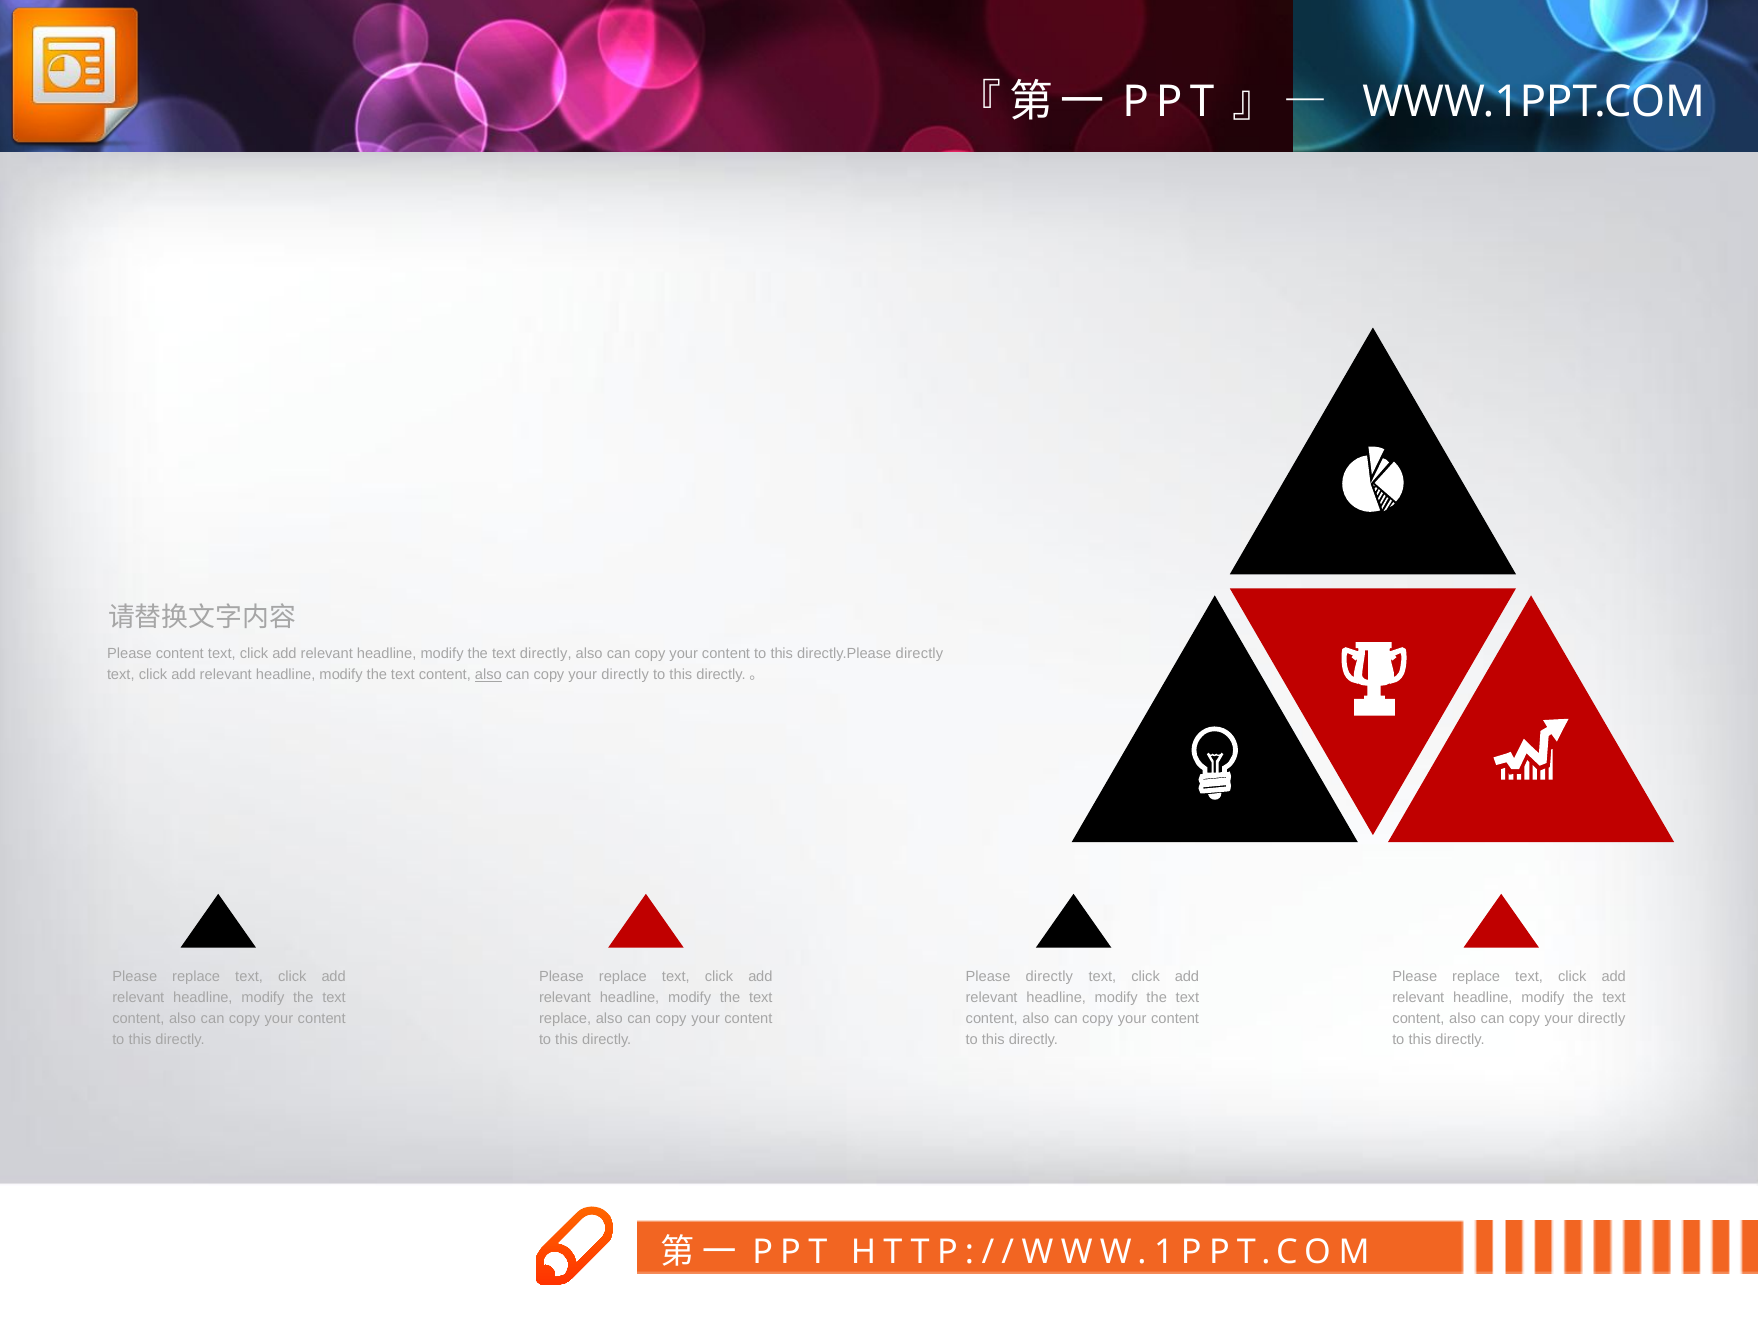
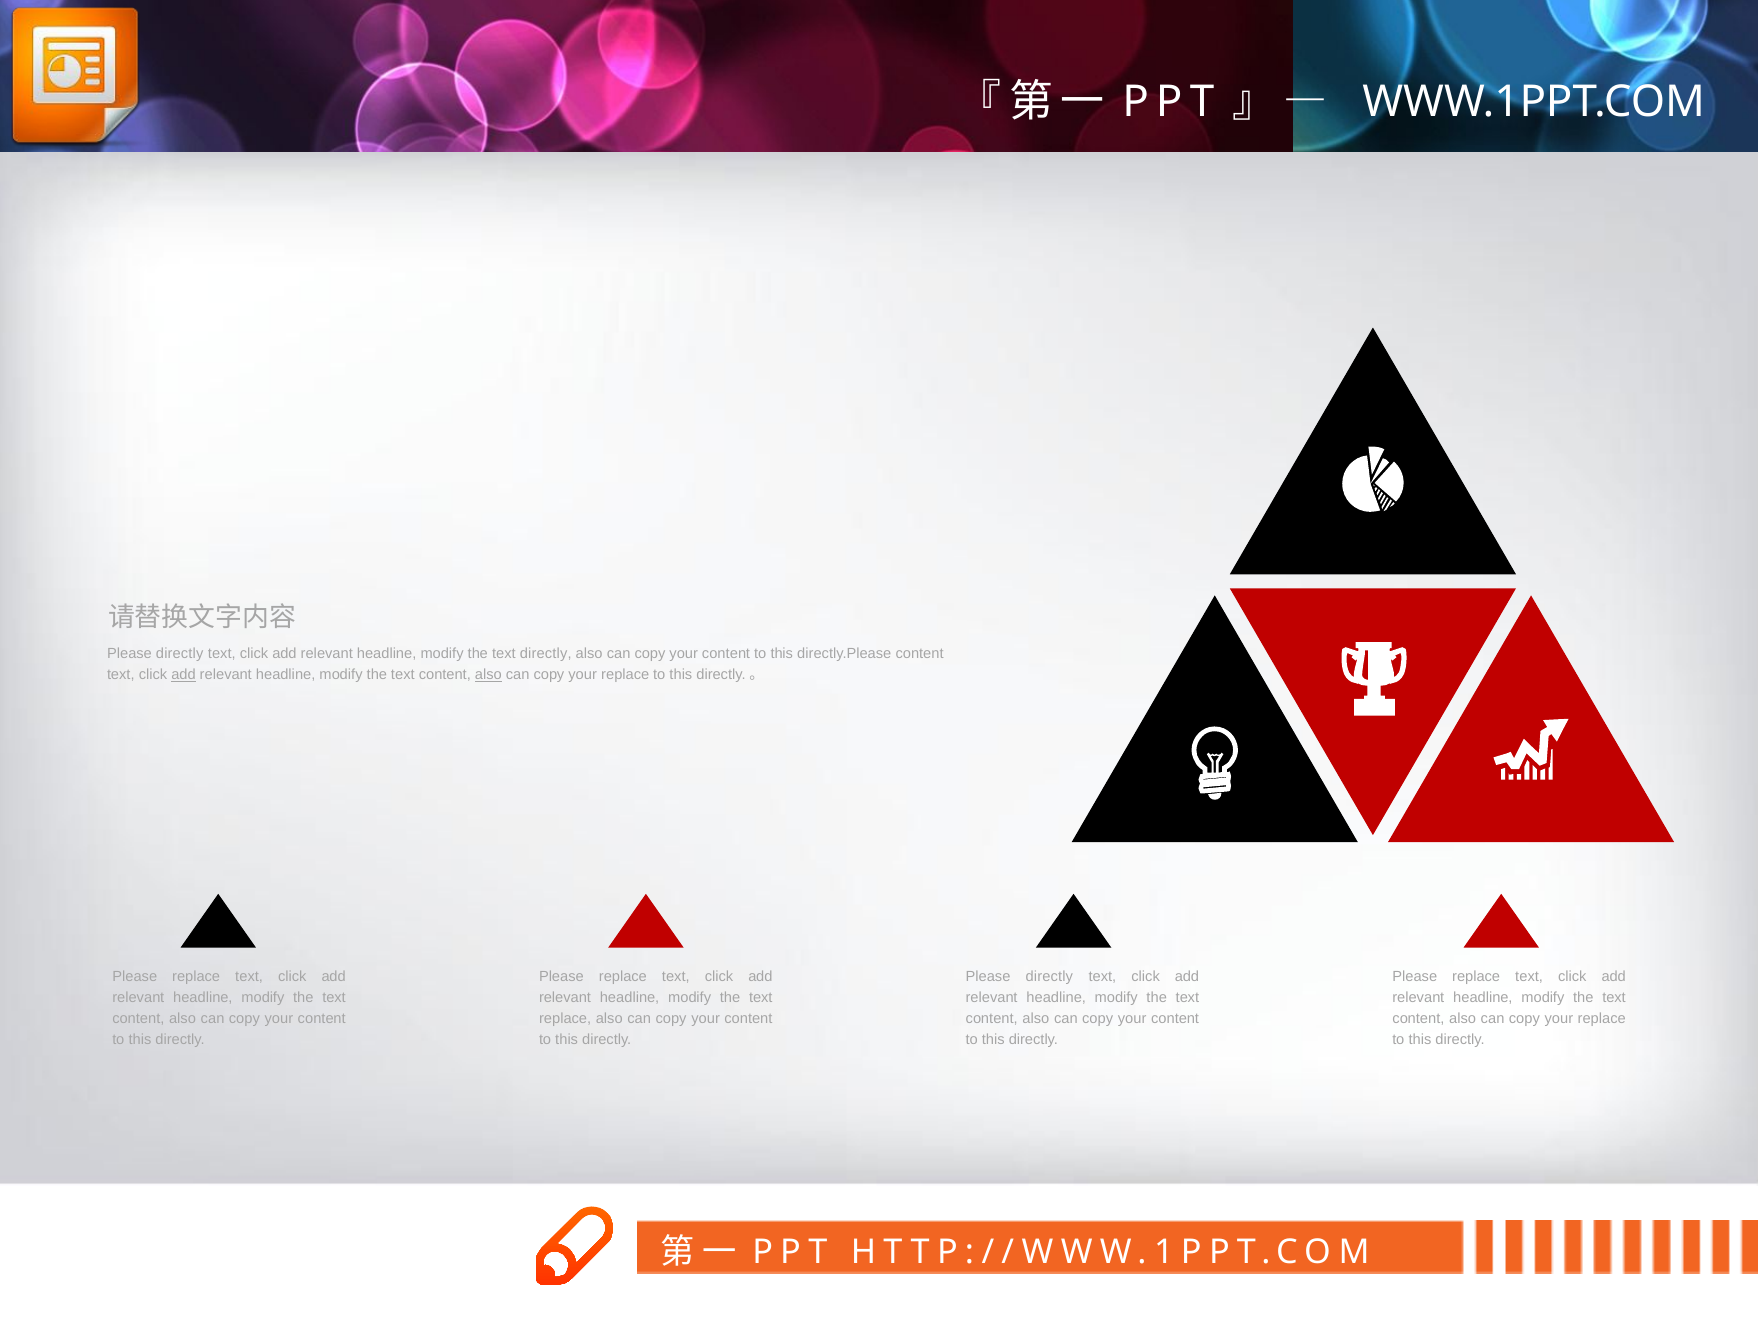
content: content -> directly (180, 654)
directly.Please directly: directly -> content (920, 654)
add underline: none -> present (184, 675)
directly: directly -> replace (625, 675)
directly: directly -> replace (1602, 1018)
